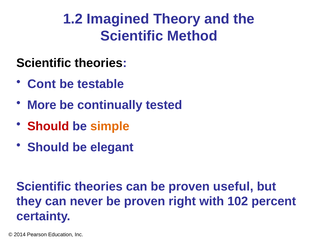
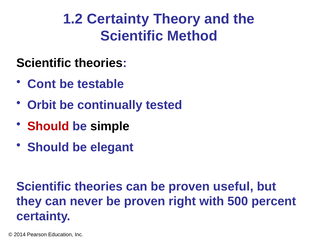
1.2 Imagined: Imagined -> Certainty (118, 19)
More: More -> Orbit (42, 105)
simple colour: orange -> black (110, 126)
102: 102 -> 500 (238, 201)
